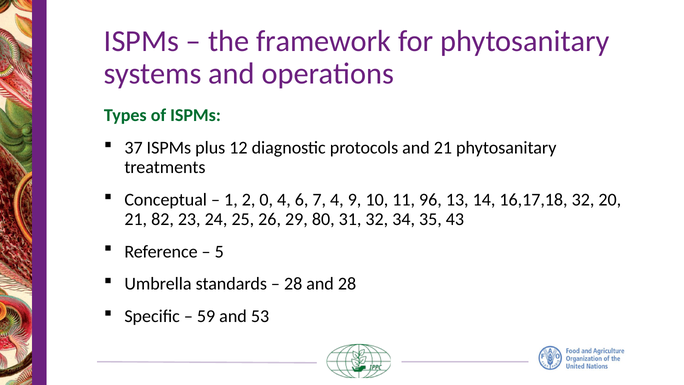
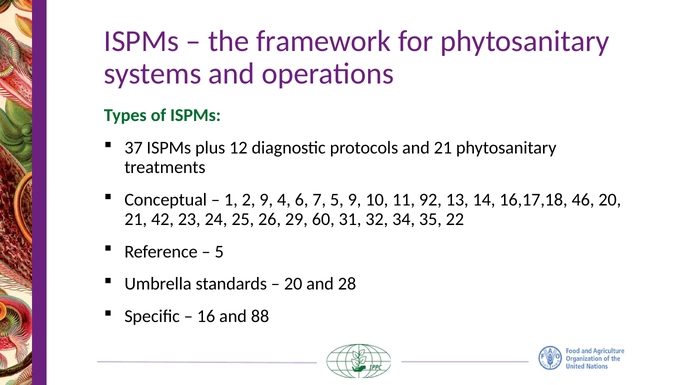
2 0: 0 -> 9 (266, 200)
7 4: 4 -> 5 (337, 200)
96: 96 -> 92 (430, 200)
16,17,18 32: 32 -> 46 (583, 200)
82: 82 -> 42 (163, 219)
80: 80 -> 60 (323, 219)
43: 43 -> 22 (455, 219)
28: 28 -> 20 (293, 284)
59: 59 -> 16 (206, 316)
53: 53 -> 88 (260, 316)
